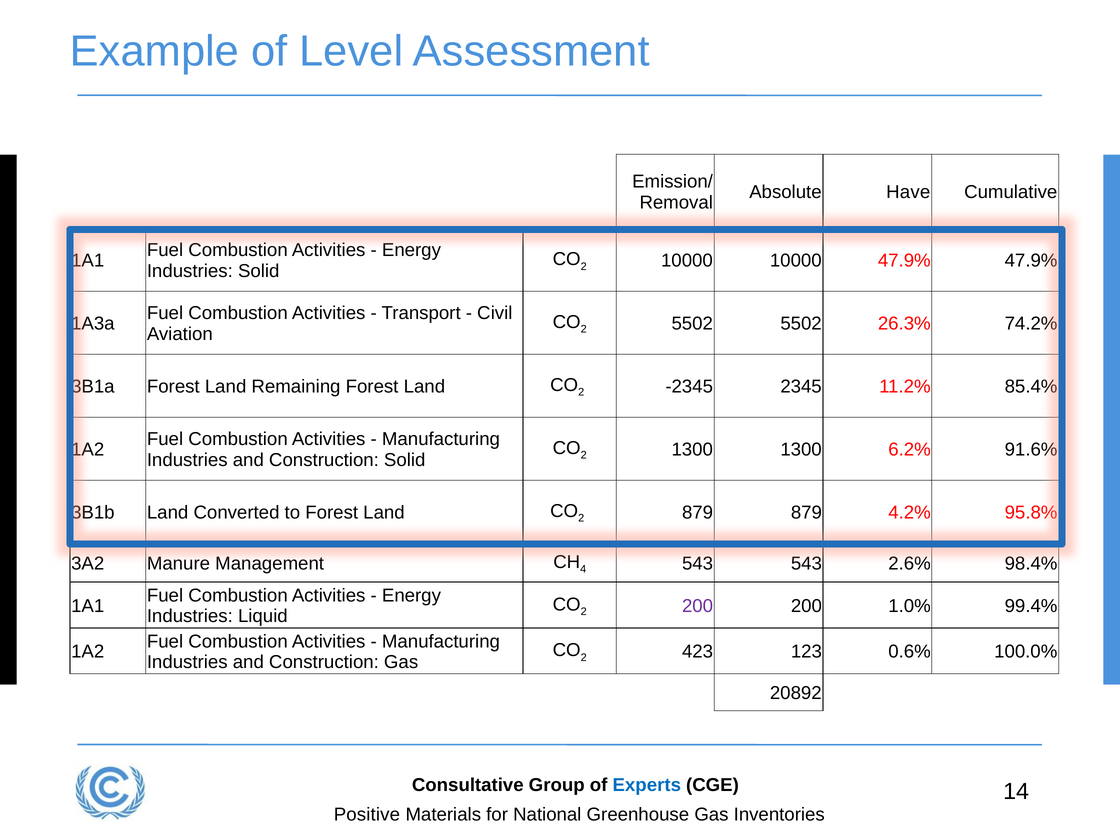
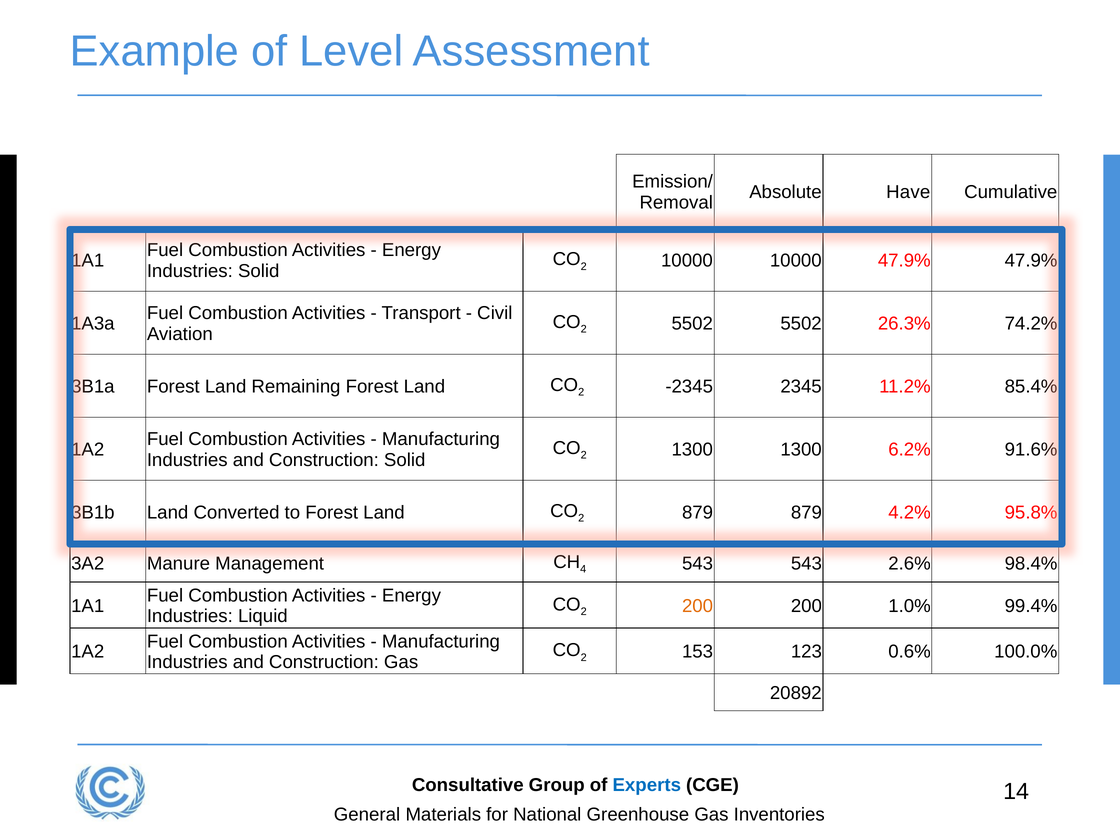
200 colour: purple -> orange (698, 606)
423: 423 -> 153 (698, 652)
Positive: Positive -> General (367, 815)
